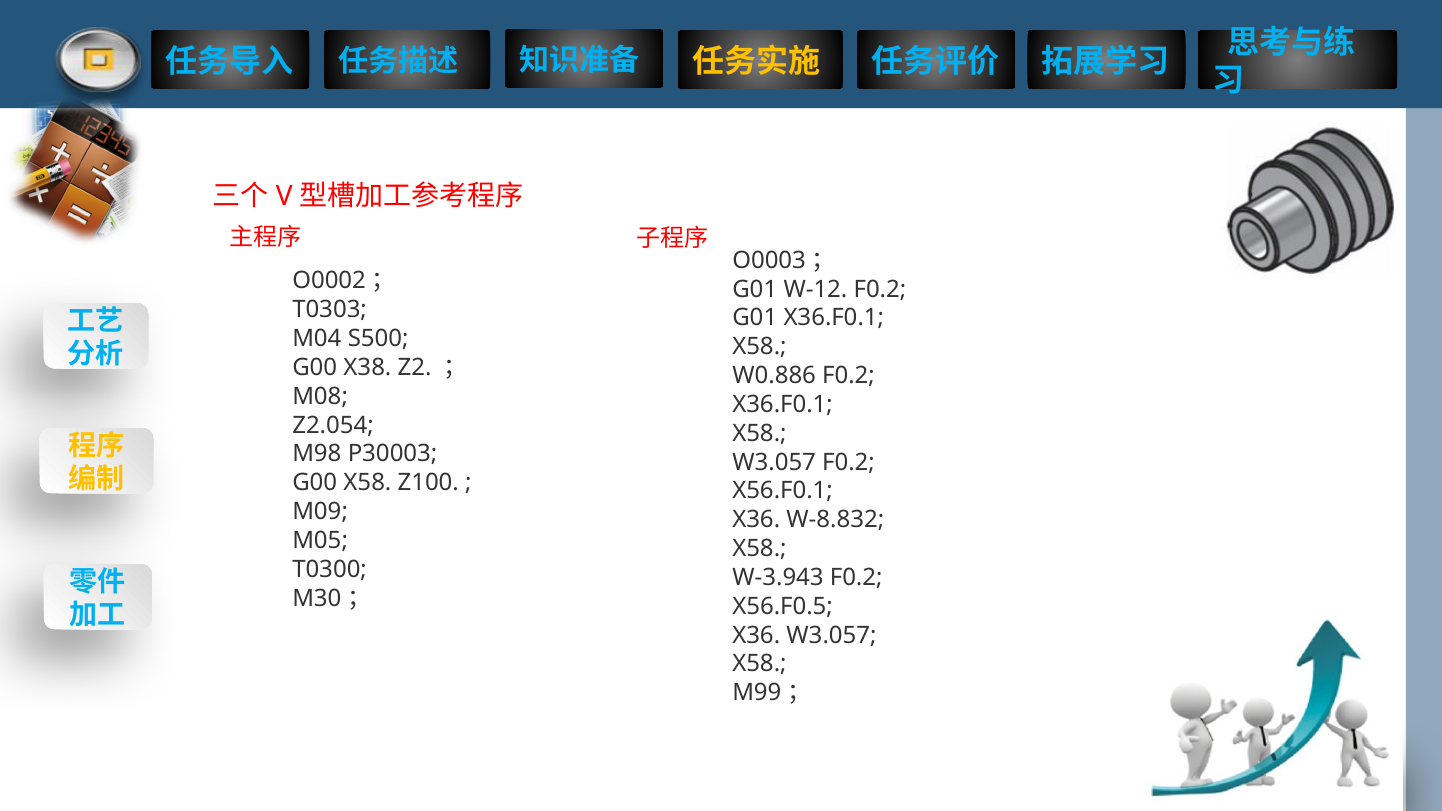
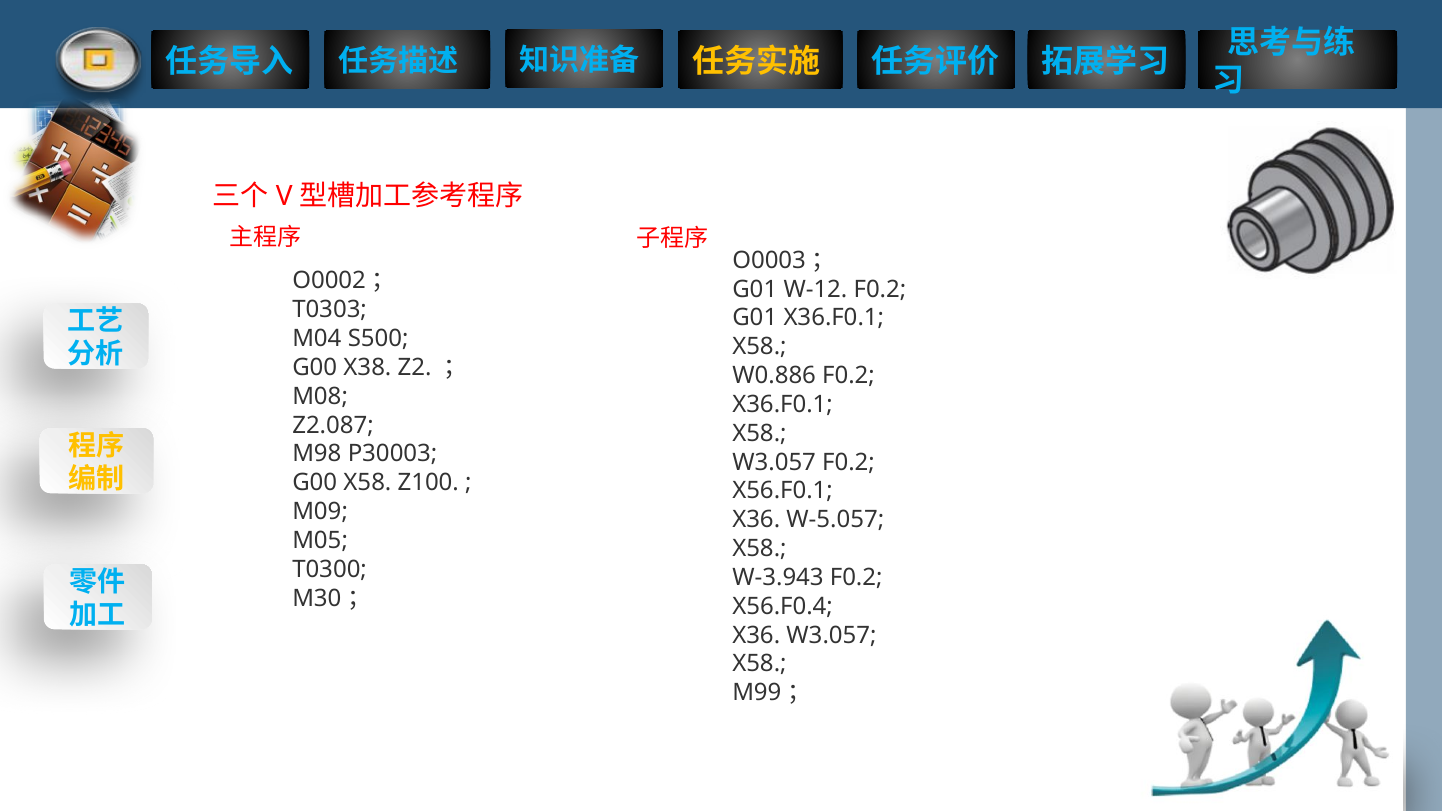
Z2.054: Z2.054 -> Z2.087 (333, 425)
W-8.832: W-8.832 -> W-5.057 (835, 520)
X56.F0.5: X56.F0.5 -> X56.F0.4 (783, 606)
